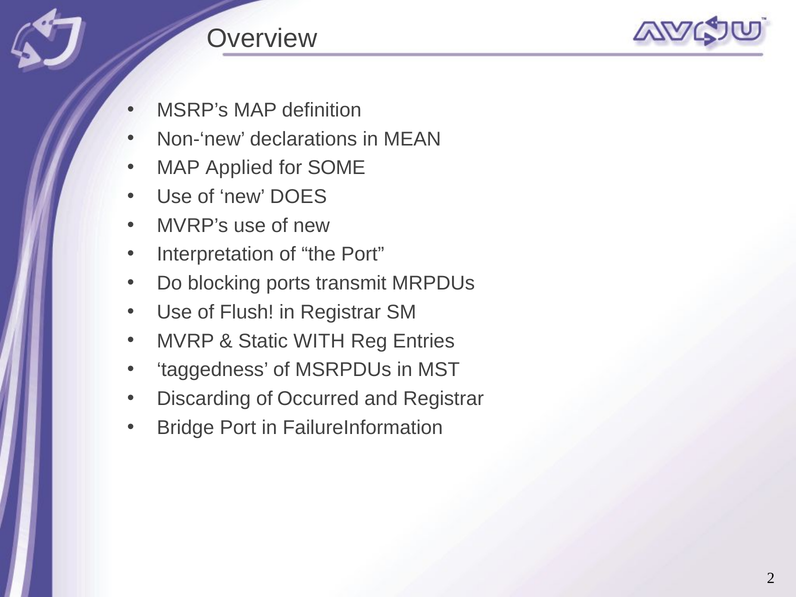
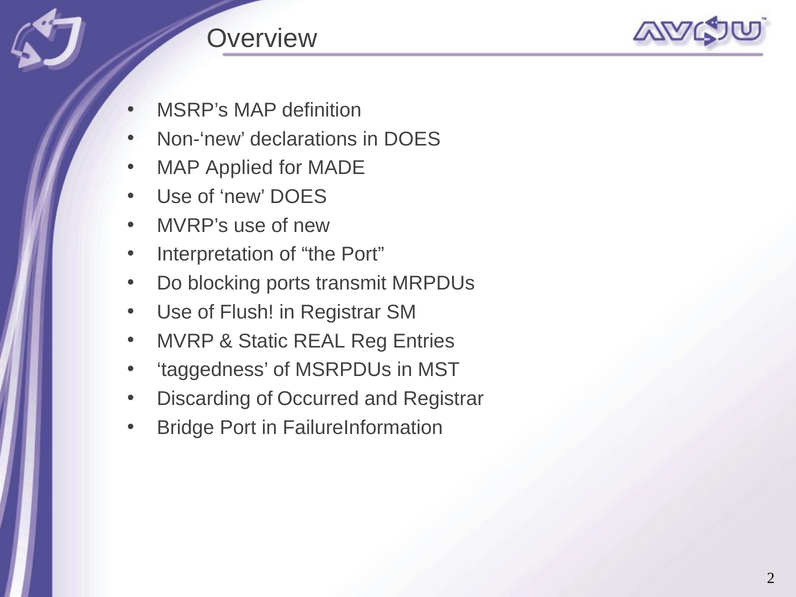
in MEAN: MEAN -> DOES (412, 139)
SOME: SOME -> MADE (336, 168)
WITH: WITH -> REAL (319, 341)
